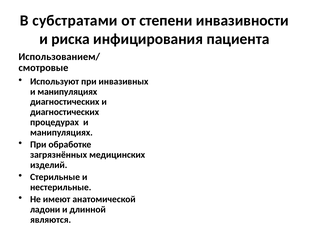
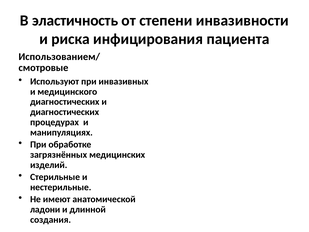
субстратами: субстратами -> эластичность (75, 20)
манипуляциях: манипуляциях -> медицинского (67, 92)
являются: являются -> создания (51, 219)
